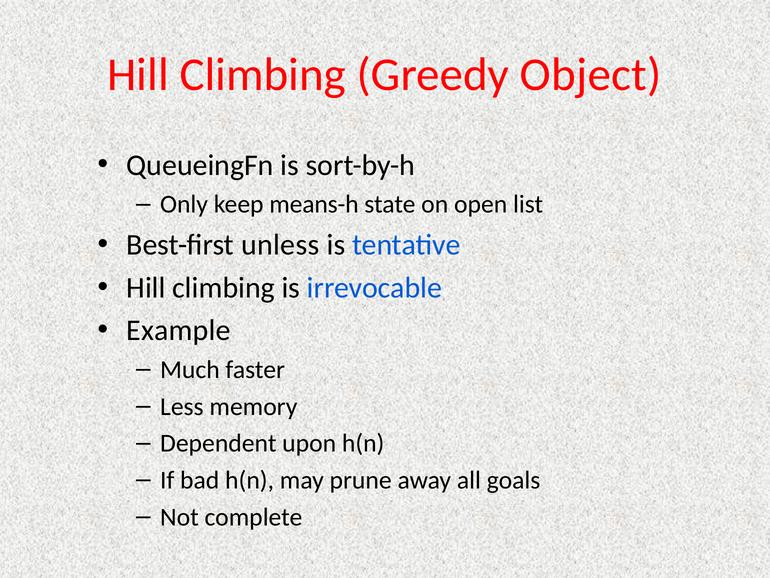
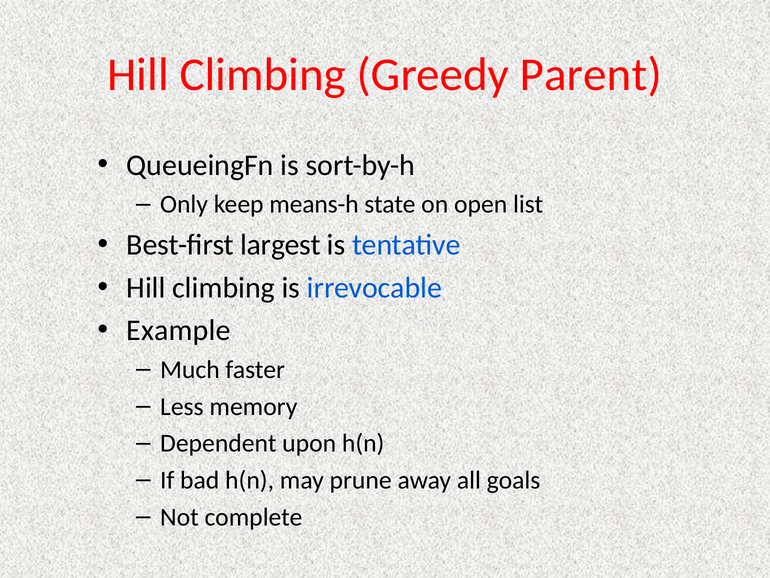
Object: Object -> Parent (591, 75)
unless: unless -> largest (281, 245)
